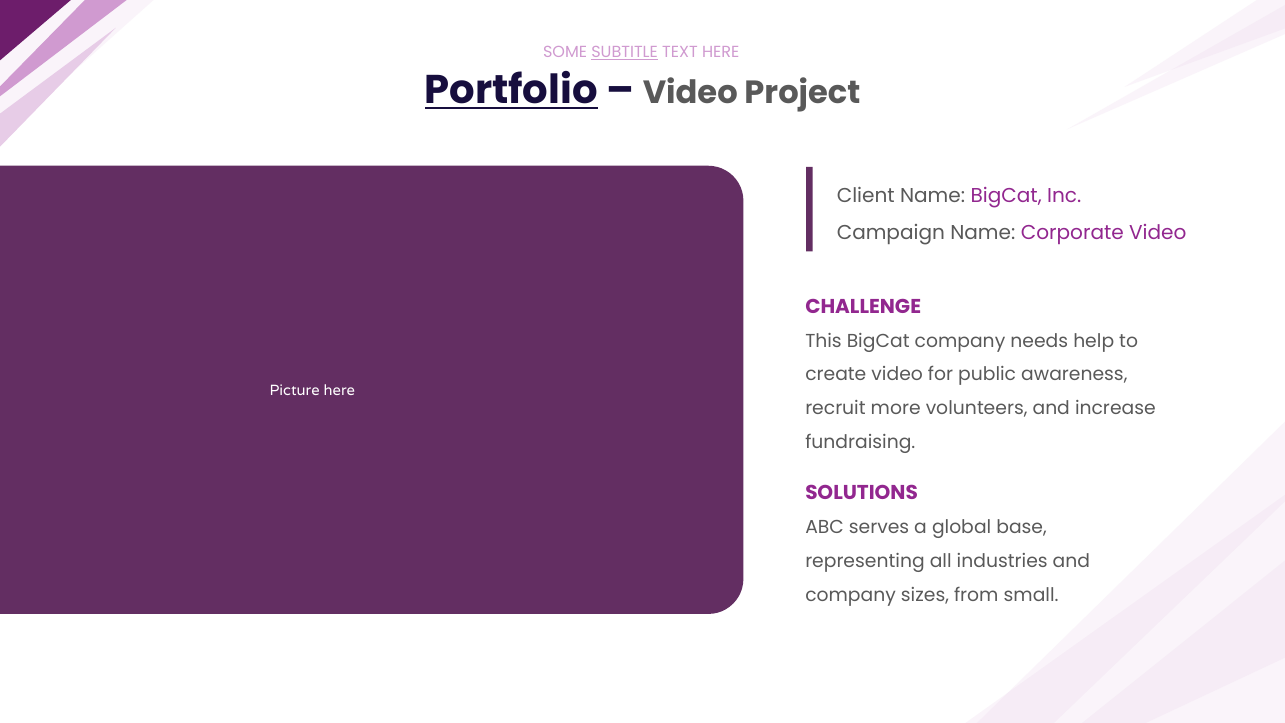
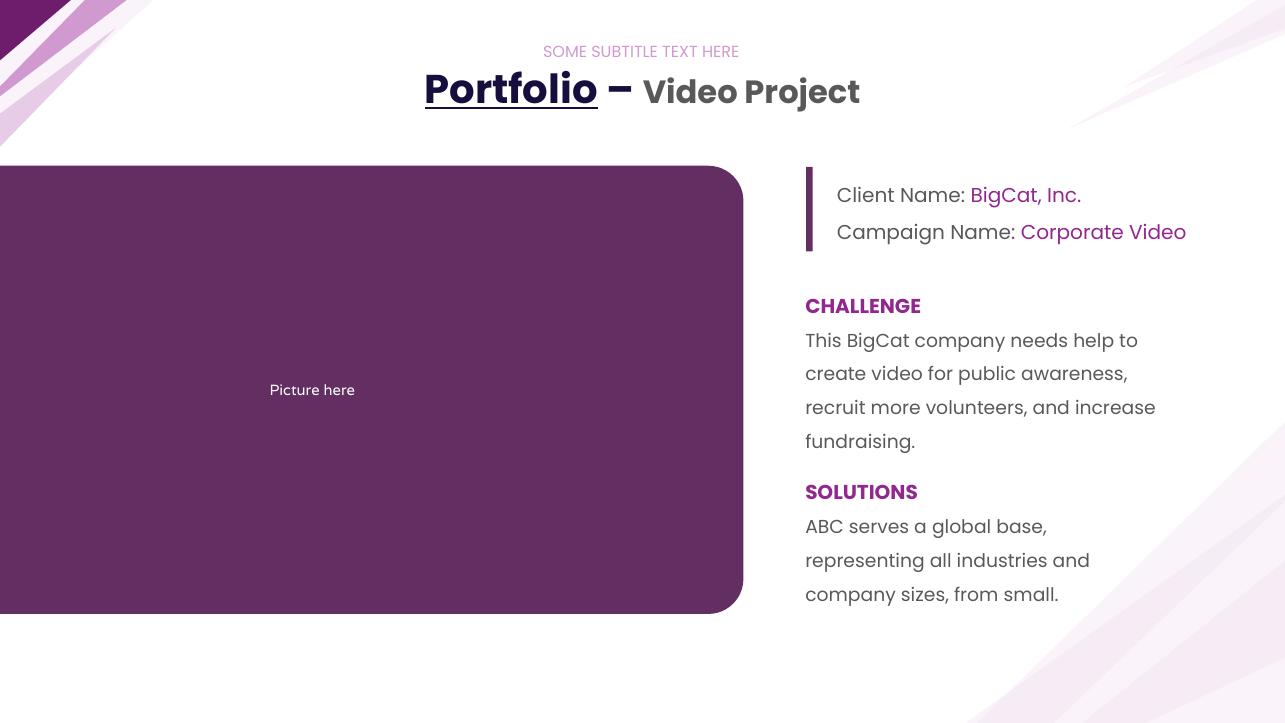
SUBTITLE underline: present -> none (625, 53)
